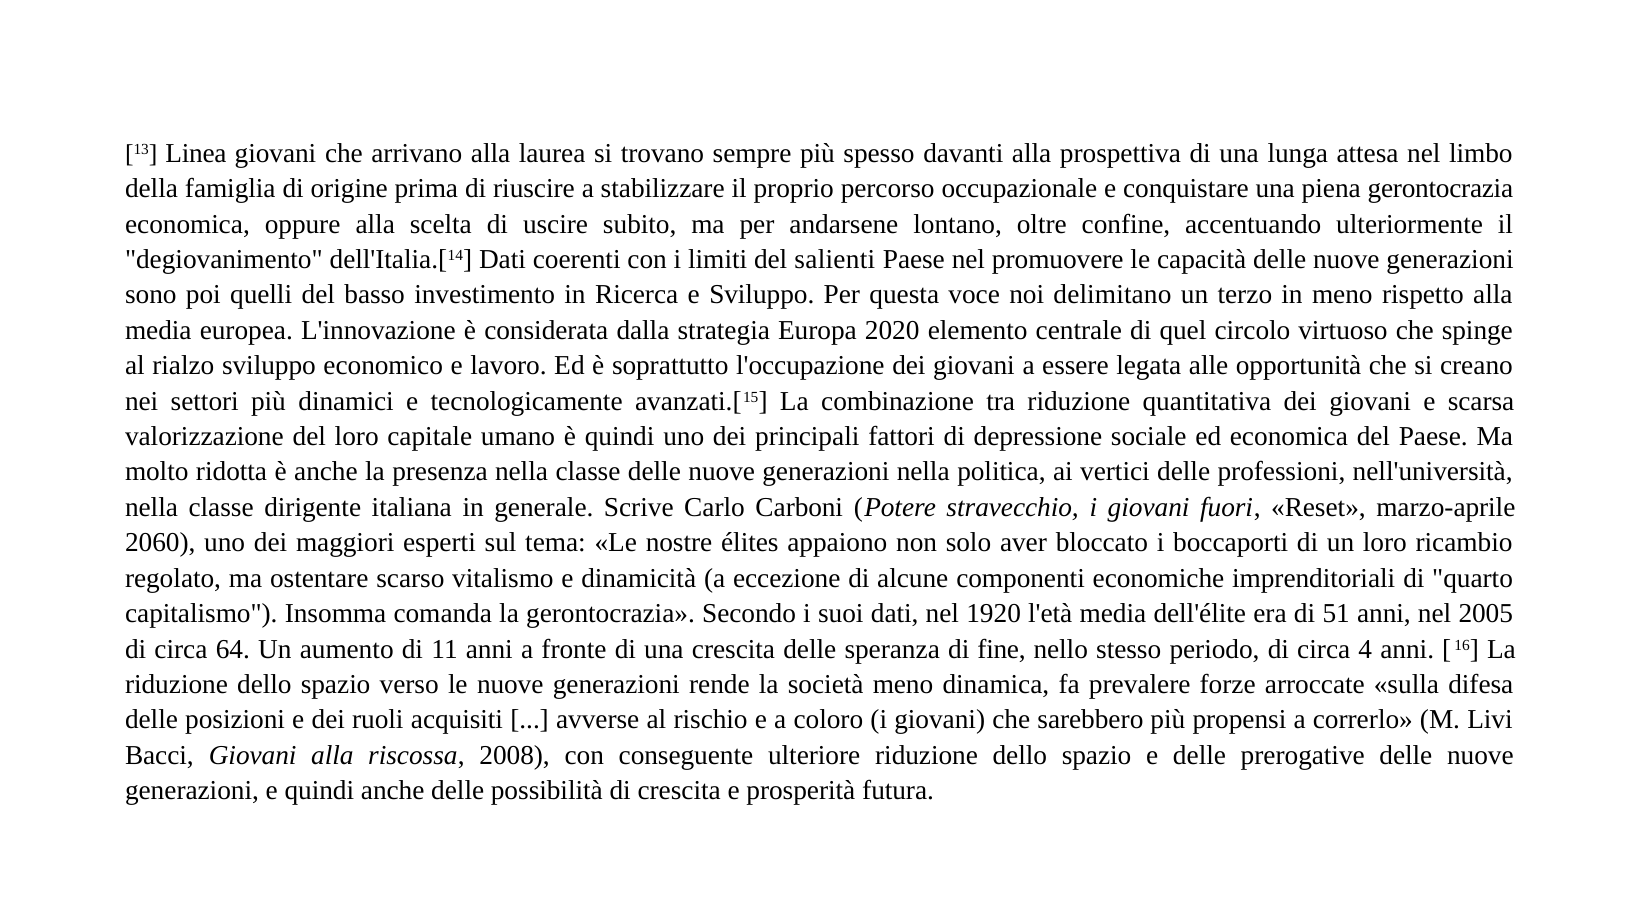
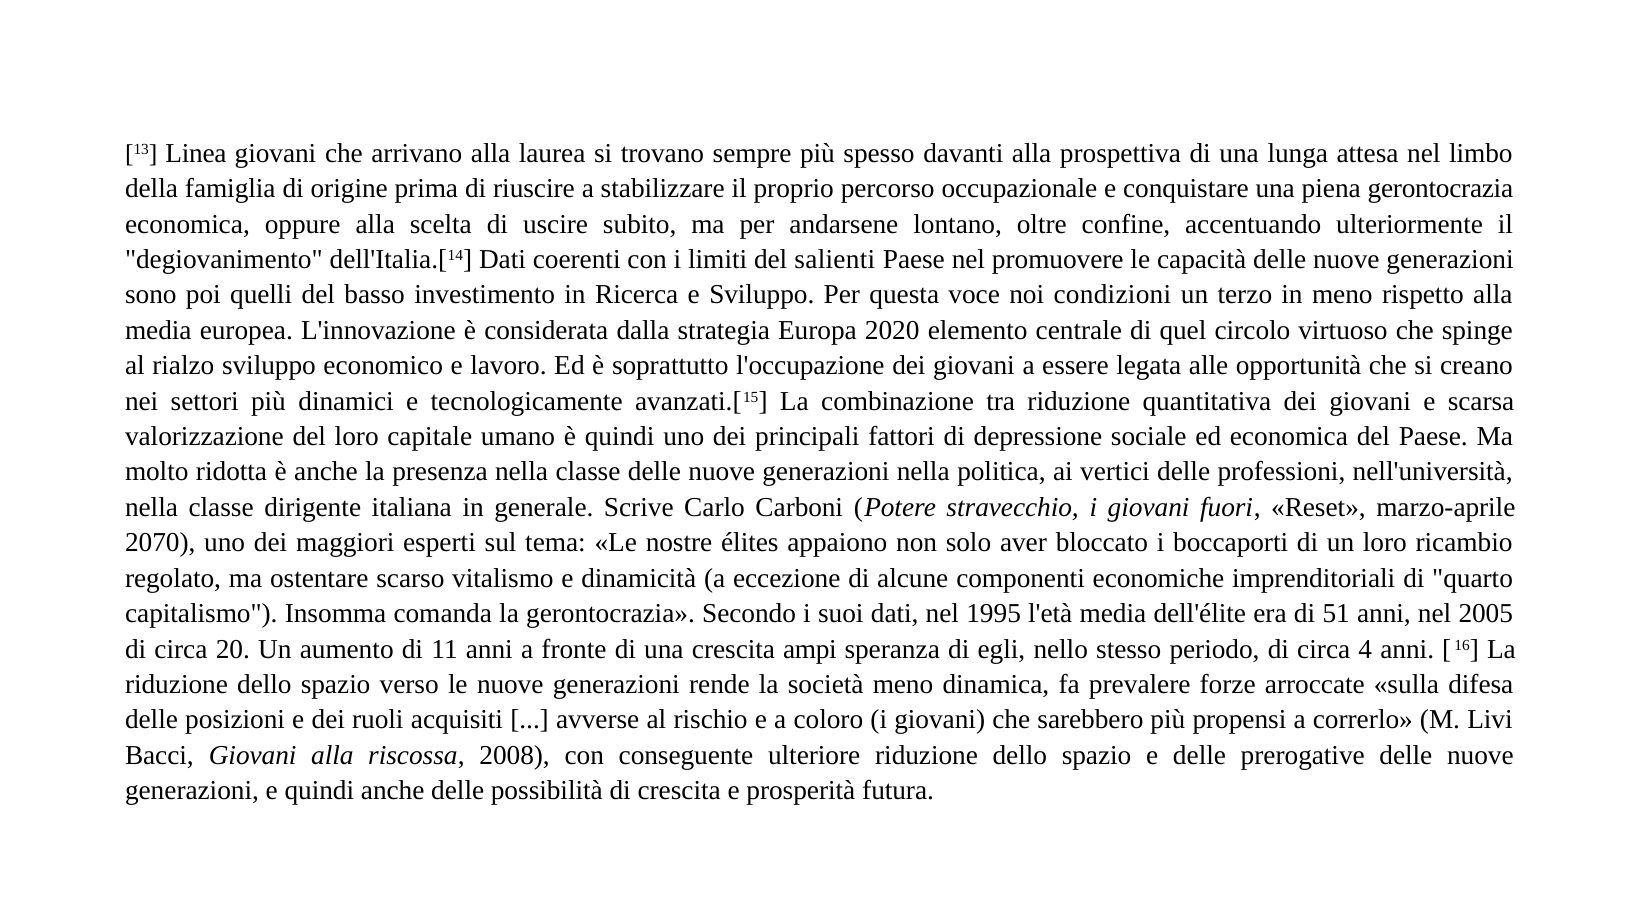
delimitano: delimitano -> condizioni (1112, 295)
2060: 2060 -> 2070 (160, 543)
1920: 1920 -> 1995 (994, 614)
64: 64 -> 20 (233, 649)
crescita delle: delle -> ampi (810, 649)
fine: fine -> egli (1001, 649)
